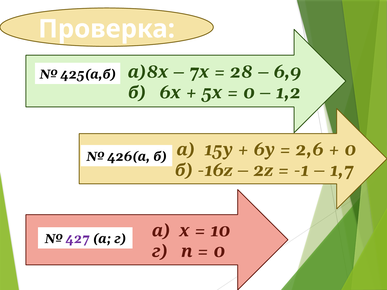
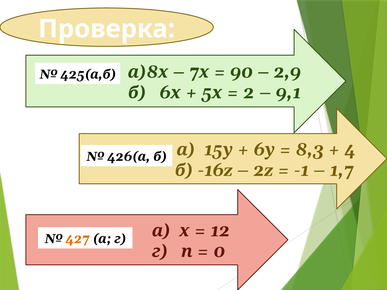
28: 28 -> 90 (241, 72)
6,9: 6,9 -> 2,9 (287, 72)
0: 0 -> 2 (249, 93)
1,2: 1,2 -> 9,1 (288, 93)
2,6: 2,6 -> 8,3 (310, 150)
0: 0 -> 4 (350, 150)
10: 10 -> 12 (220, 231)
427 colour: purple -> orange (77, 239)
